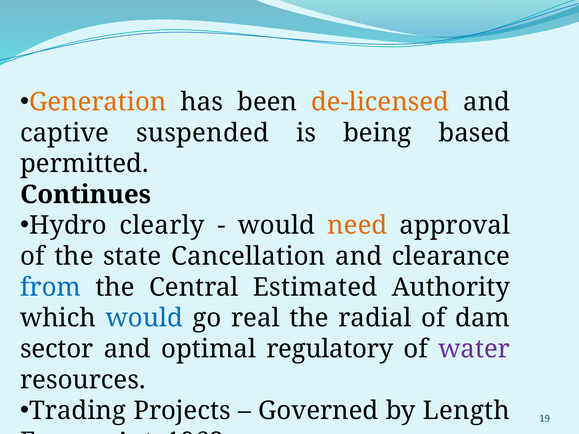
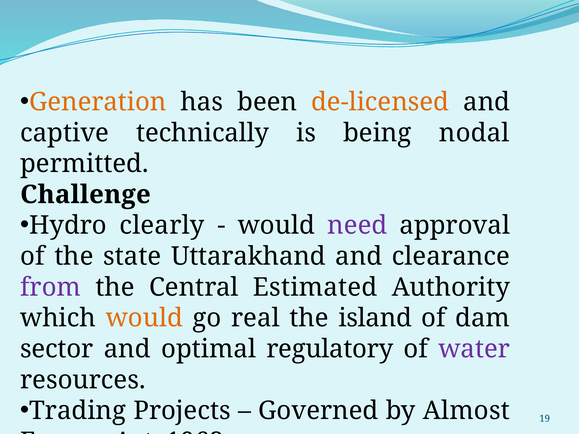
suspended: suspended -> technically (203, 133)
based: based -> nodal (474, 133)
Continues: Continues -> Challenge (85, 195)
need colour: orange -> purple (357, 226)
Cancellation: Cancellation -> Uttarakhand (248, 257)
from colour: blue -> purple (51, 287)
would colour: blue -> orange (144, 318)
radial: radial -> island (375, 318)
Length: Length -> Almost (466, 411)
